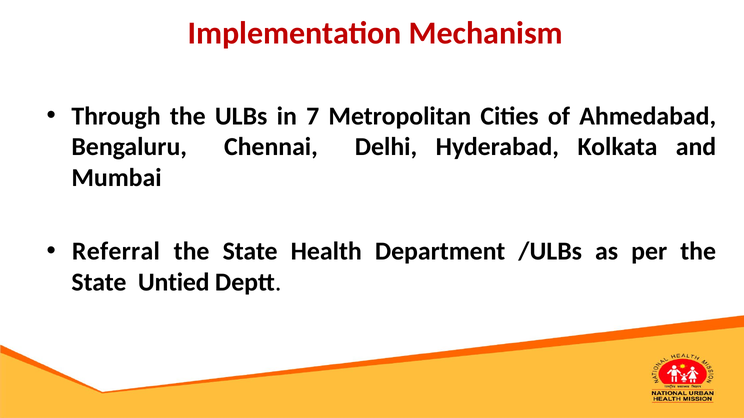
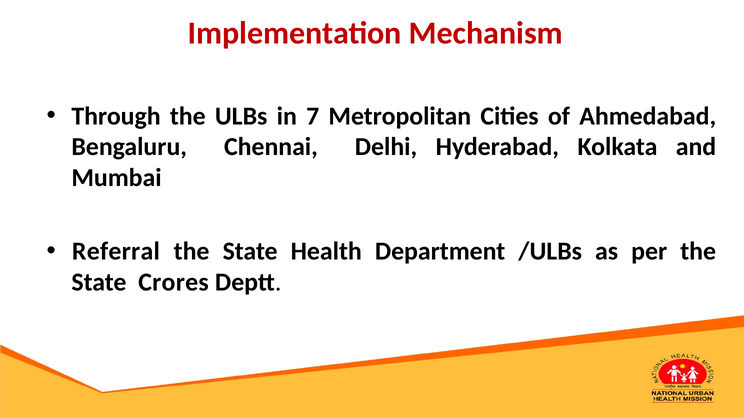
Untied: Untied -> Crores (173, 283)
